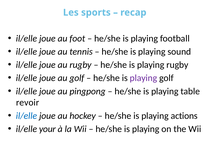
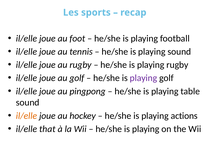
revoir: revoir -> sound (28, 103)
il/elle colour: blue -> orange (26, 116)
your: your -> that (47, 129)
